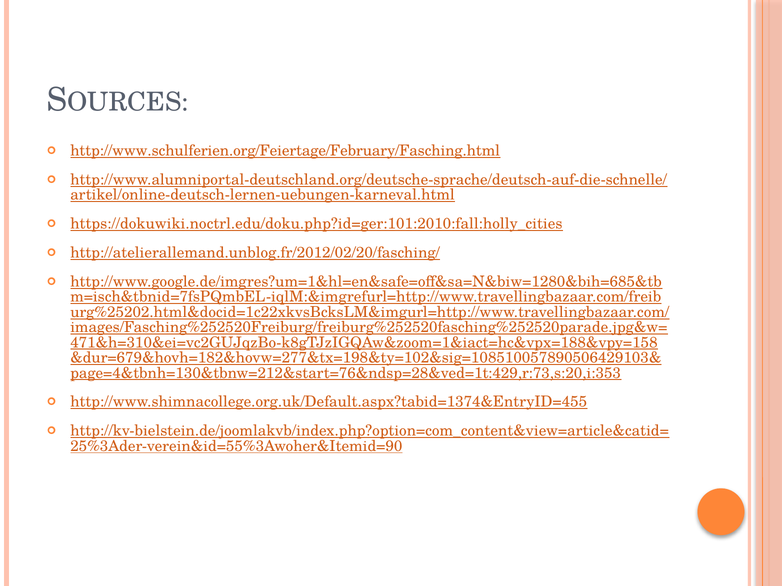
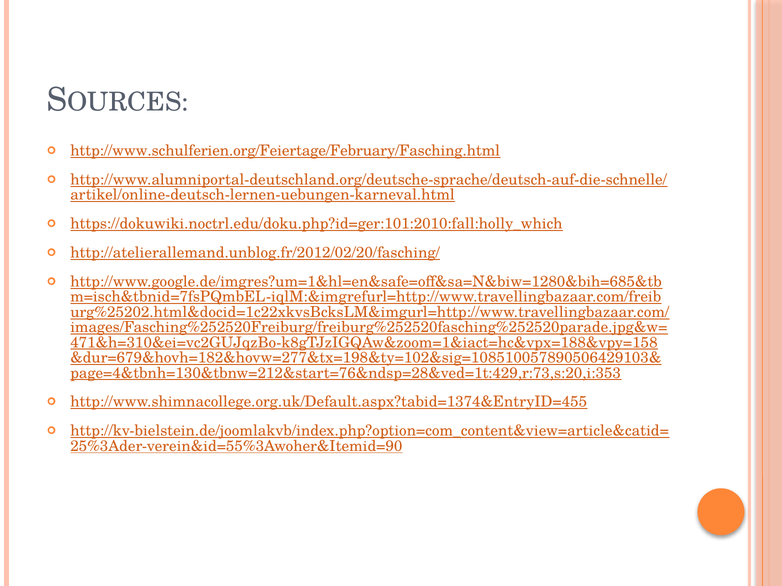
https://dokuwiki.noctrl.edu/doku.php?id=ger:101:2010:fall:holly_cities: https://dokuwiki.noctrl.edu/doku.php?id=ger:101:2010:fall:holly_cities -> https://dokuwiki.noctrl.edu/doku.php?id=ger:101:2010:fall:holly_which (316, 224)
